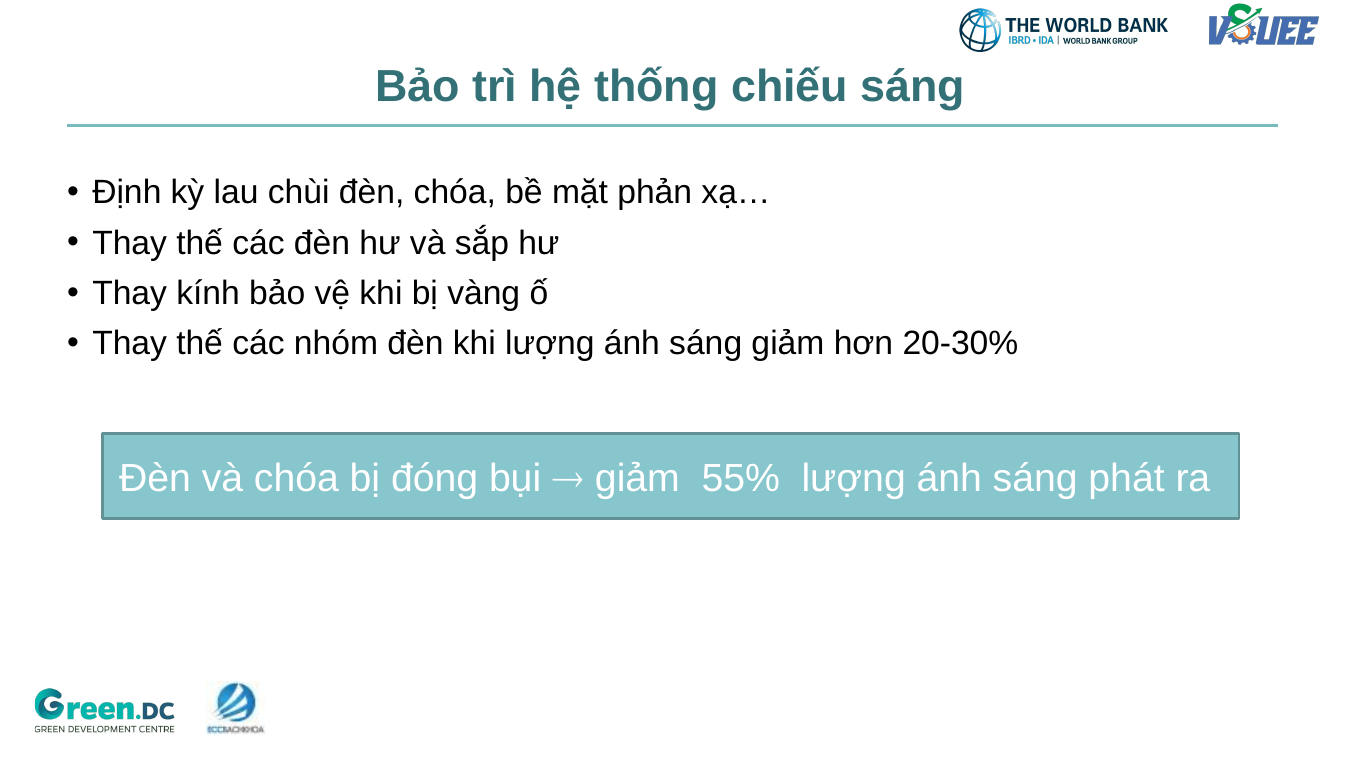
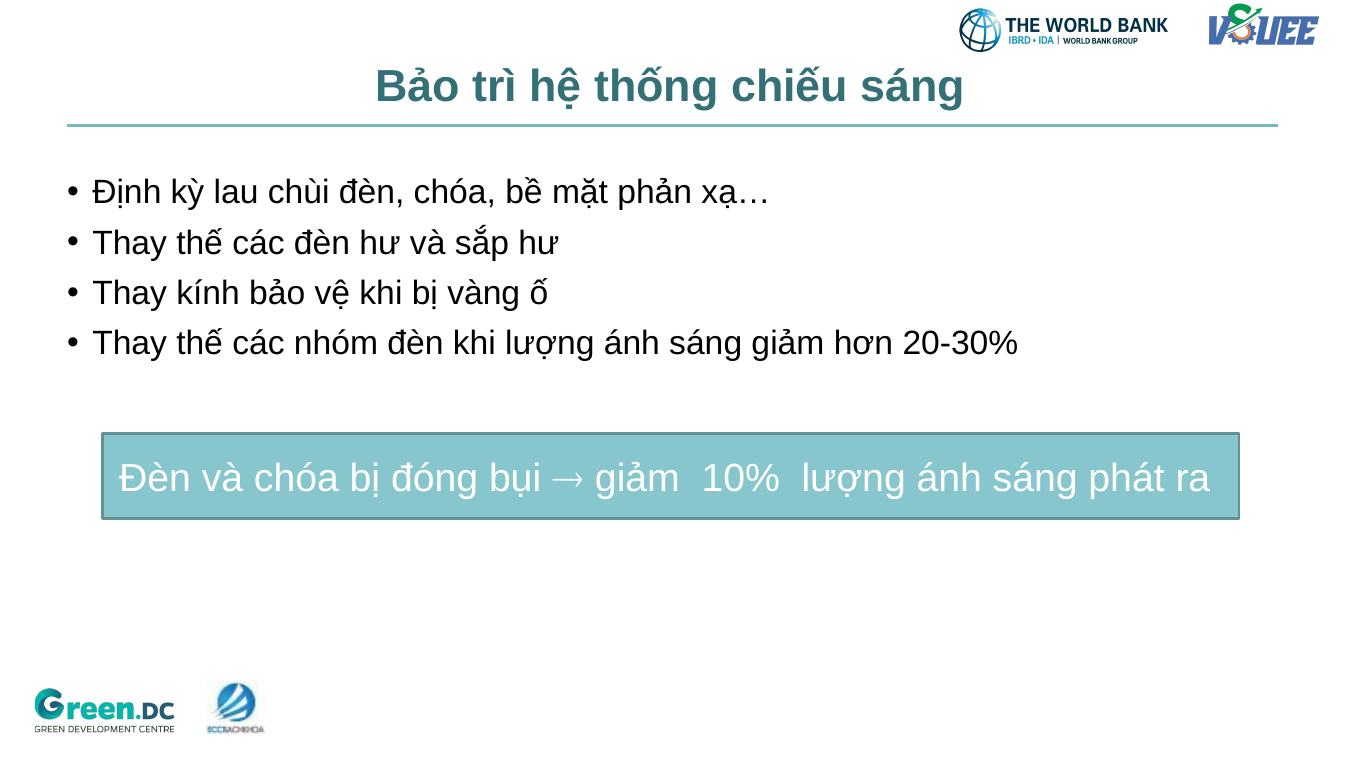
55%: 55% -> 10% (741, 479)
